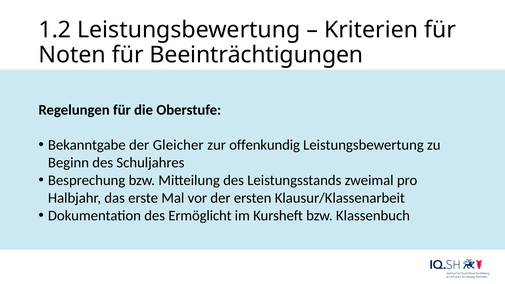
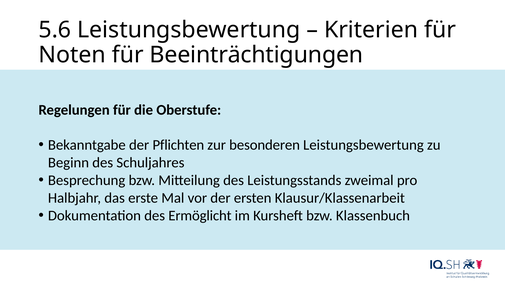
1.2: 1.2 -> 5.6 (55, 30)
Gleicher: Gleicher -> Pflichten (178, 145)
offenkundig: offenkundig -> besonderen (265, 145)
